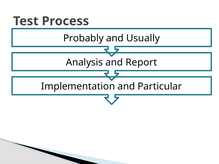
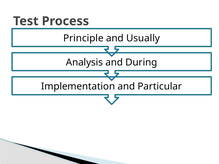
Probably: Probably -> Principle (83, 38)
Report: Report -> During (141, 62)
